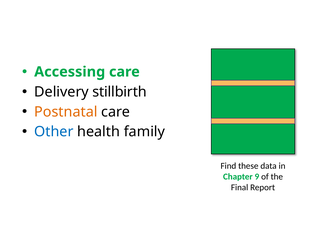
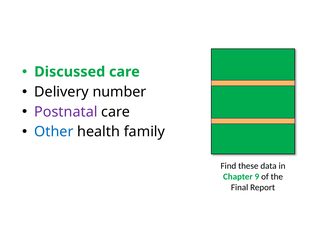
Accessing: Accessing -> Discussed (70, 72)
stillbirth: stillbirth -> number (119, 92)
Postnatal colour: orange -> purple (66, 112)
